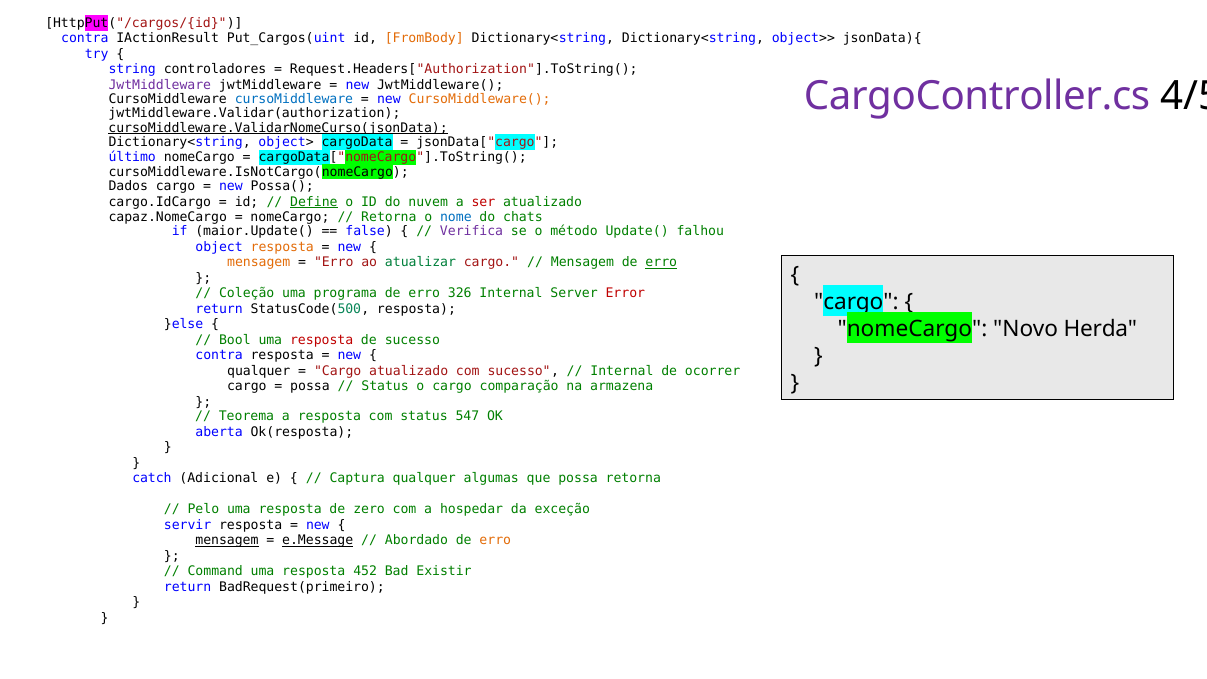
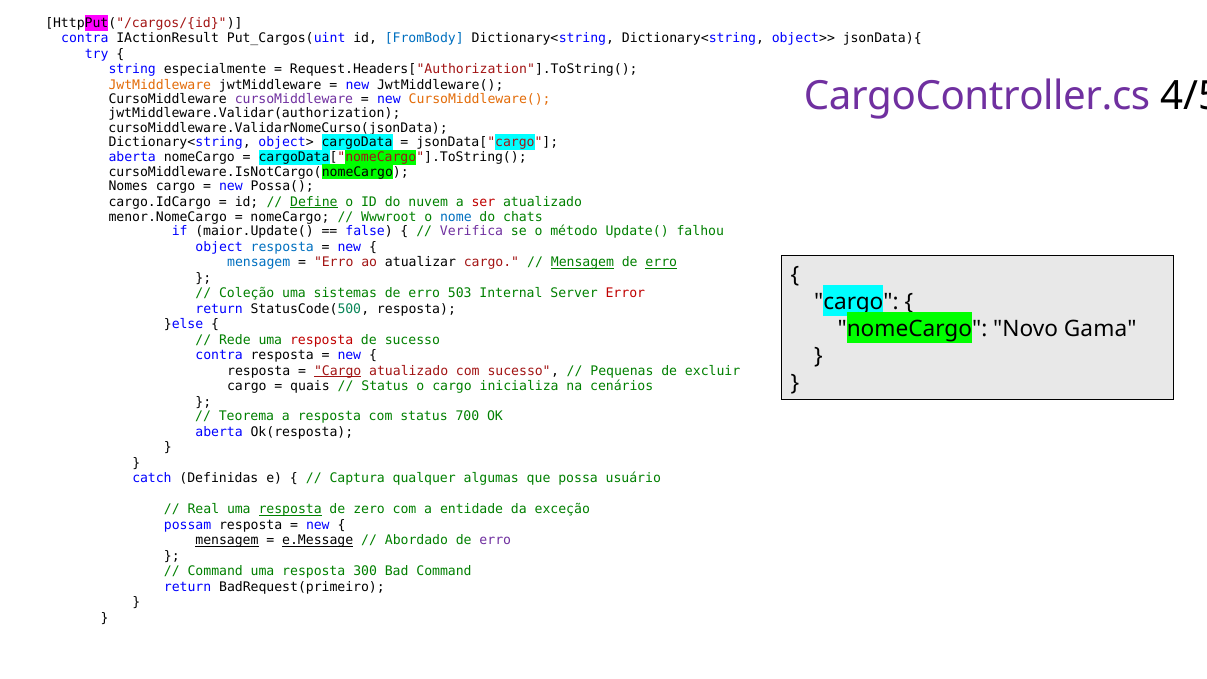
FromBody colour: orange -> blue (424, 39)
controladores: controladores -> especialmente (215, 70)
JwtMiddleware colour: purple -> orange (160, 85)
cursoMiddleware colour: blue -> purple (294, 99)
cursoMiddleware.ValidarNomeCurso(jsonData underline: present -> none (278, 128)
último: último -> aberta (132, 158)
Dados: Dados -> Nomes (128, 186)
capaz.NomeCargo: capaz.NomeCargo -> menor.NomeCargo (168, 217)
Retorna: Retorna -> Wwwroot (389, 217)
resposta colour: orange -> blue (282, 247)
mensagem colour: orange -> blue (259, 262)
atualizar colour: green -> black (421, 262)
Mensagem underline: none -> present (582, 262)
programa: programa -> sistemas (345, 293)
326: 326 -> 503 (460, 293)
Herda: Herda -> Gama (1100, 329)
Bool: Bool -> Rede (235, 340)
qualquer: qualquer -> resposta (259, 371)
Cargo underline: none -> present (338, 371)
Internal: Internal -> Pequenas (622, 371)
ocorrer: ocorrer -> excluir (713, 371)
possa: possa -> quais (310, 386)
comparação: comparação -> inicializa (519, 386)
armazena: armazena -> cenários (622, 386)
547: 547 -> 700 (467, 416)
Adicional: Adicional -> Definidas (219, 478)
possa retorna: retorna -> usuário (633, 478)
Pelo: Pelo -> Real (203, 509)
resposta underline: none -> present (290, 509)
hospedar: hospedar -> entidade (472, 509)
servir: servir -> possam (188, 525)
erro colour: orange -> purple (495, 540)
452: 452 -> 300 (365, 571)
Bad Existir: Existir -> Command (444, 571)
